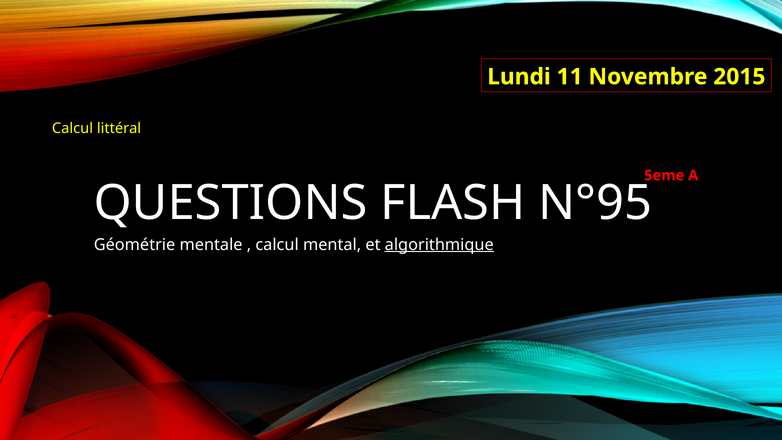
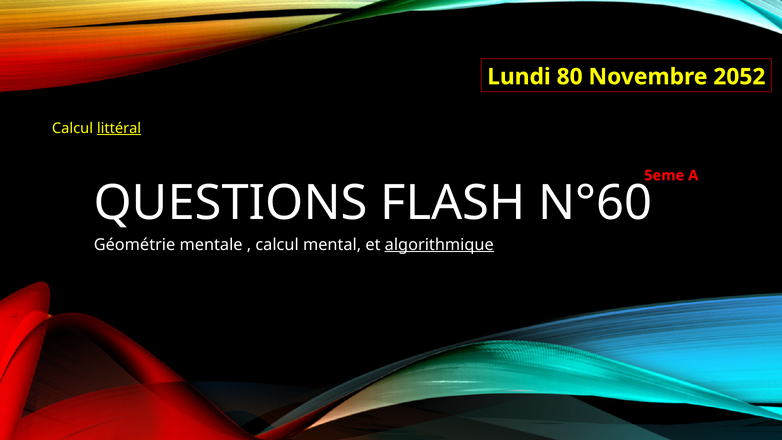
11: 11 -> 80 (570, 77)
2015: 2015 -> 2052 (739, 77)
littéral underline: none -> present (119, 128)
N°95: N°95 -> N°60 (595, 203)
